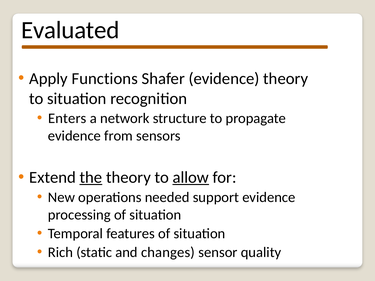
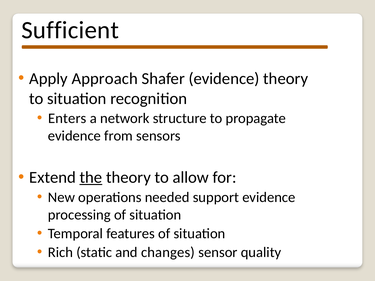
Evaluated: Evaluated -> Sufficient (70, 30)
Functions: Functions -> Approach (105, 79)
allow underline: present -> none (191, 178)
